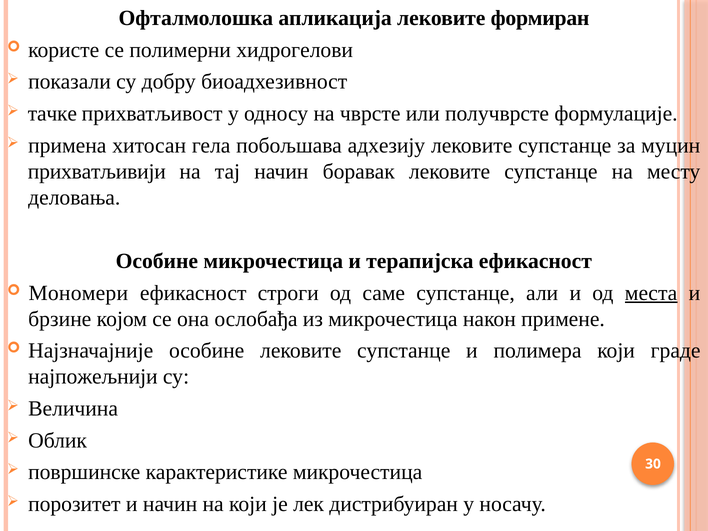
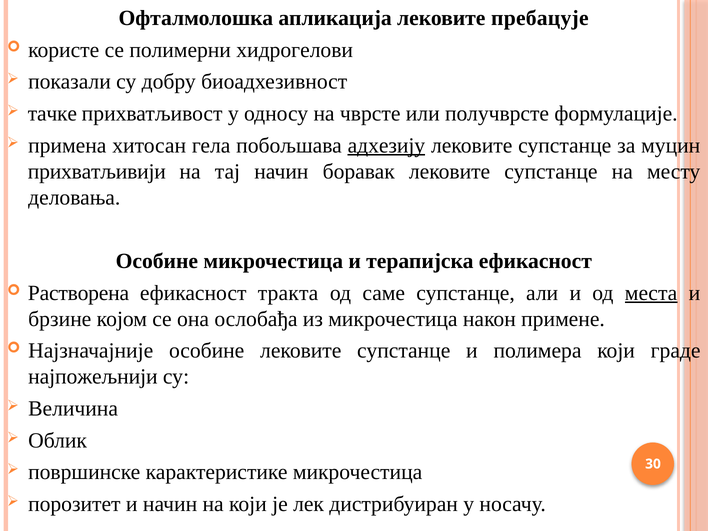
формиран: формиран -> пребацује (540, 18)
адхезију underline: none -> present (386, 145)
Мономери: Мономери -> Растворена (79, 293)
строги: строги -> тракта (288, 293)
